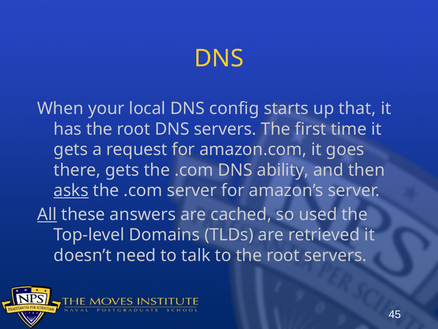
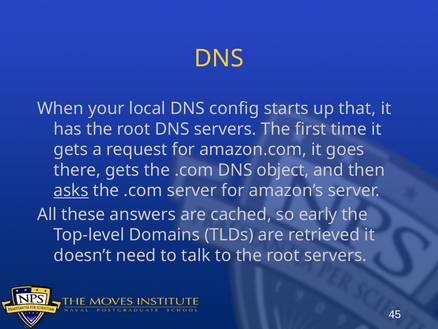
ability: ability -> object (283, 170)
All underline: present -> none (47, 214)
used: used -> early (318, 214)
